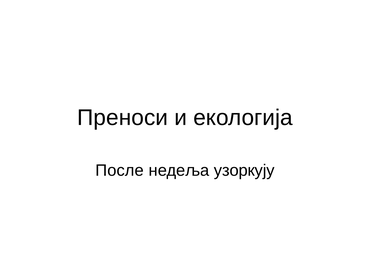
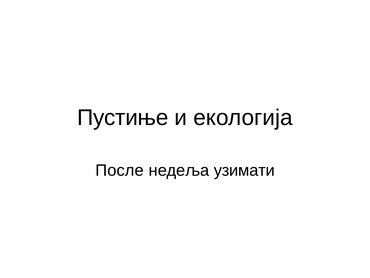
Преноси: Преноси -> Пустиње (123, 118)
узоркују: узоркују -> узимати (244, 170)
